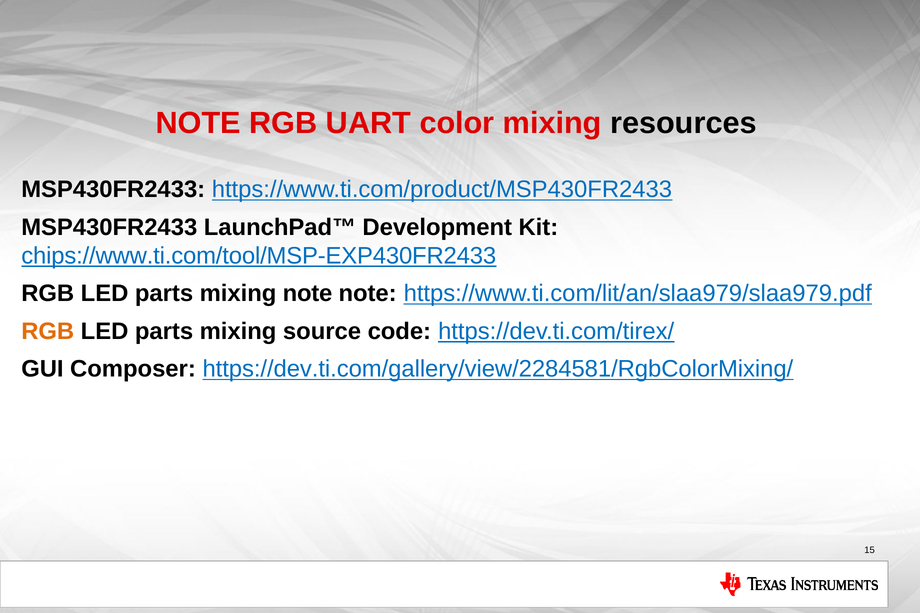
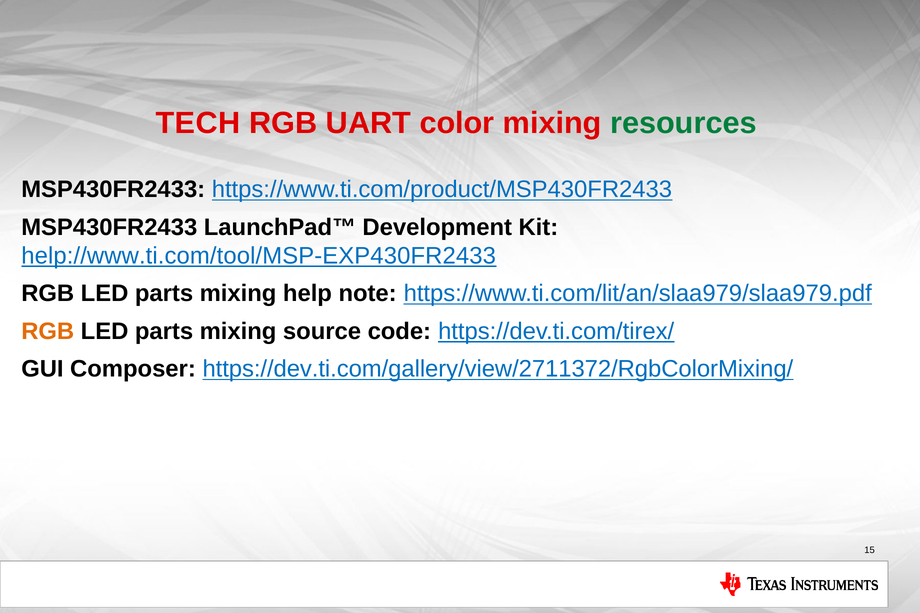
NOTE: NOTE -> TECH (198, 123)
resources colour: black -> green (683, 123)
chips://www.ti.com/tool/MSP-EXP430FR2433: chips://www.ti.com/tool/MSP-EXP430FR2433 -> help://www.ti.com/tool/MSP-EXP430FR2433 (259, 256)
mixing note: note -> help (307, 294)
https://dev.ti.com/gallery/view/2284581/RgbColorMixing/: https://dev.ti.com/gallery/view/2284581/RgbColorMixing/ -> https://dev.ti.com/gallery/view/2711372/RgbColorMixing/ (498, 369)
